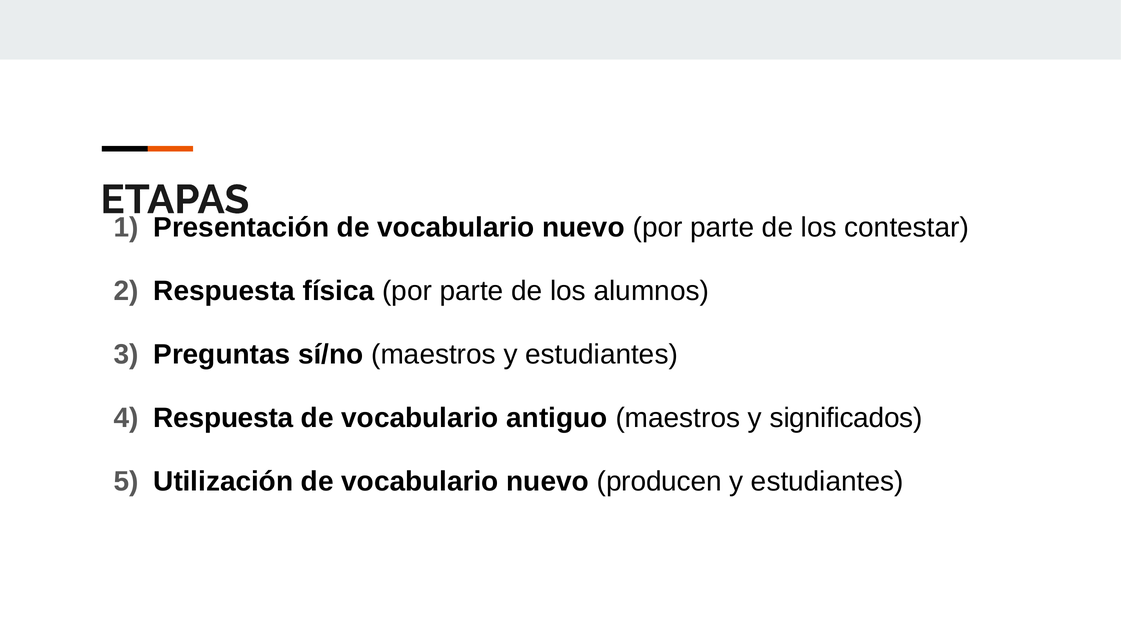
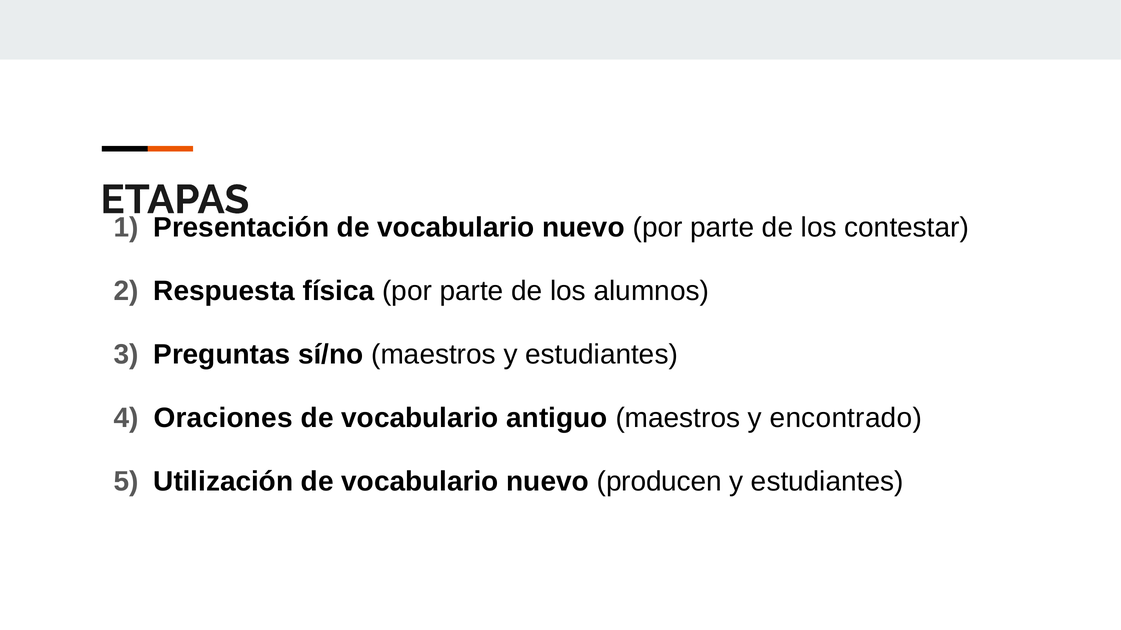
Respuesta: Respuesta -> Oraciones (223, 418)
significados: significados -> encontrado (846, 418)
